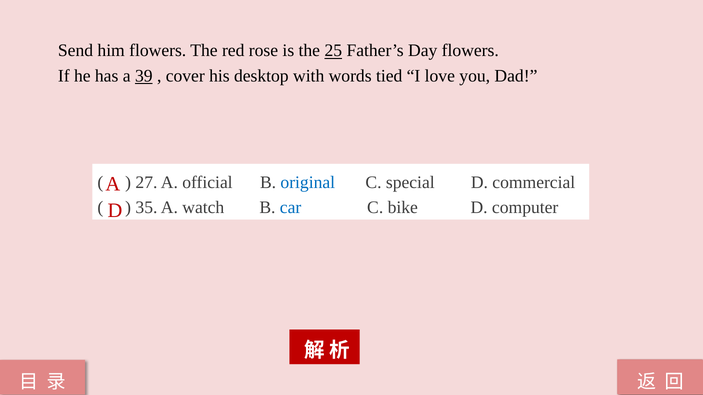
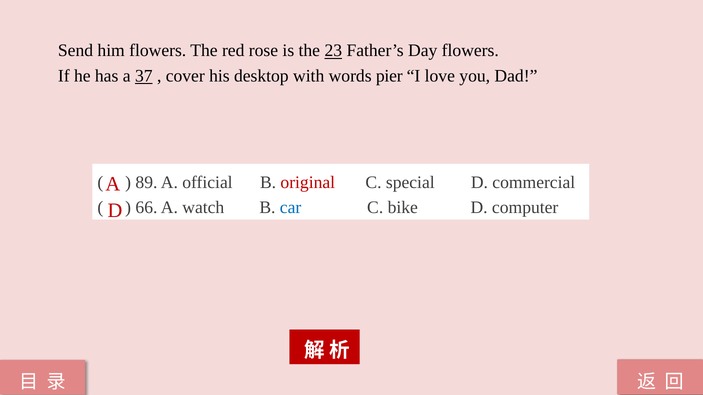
25: 25 -> 23 (333, 51)
39: 39 -> 37 (144, 76)
tied: tied -> pier (389, 76)
27: 27 -> 89 (146, 183)
original colour: blue -> red (308, 183)
35: 35 -> 66 (146, 208)
